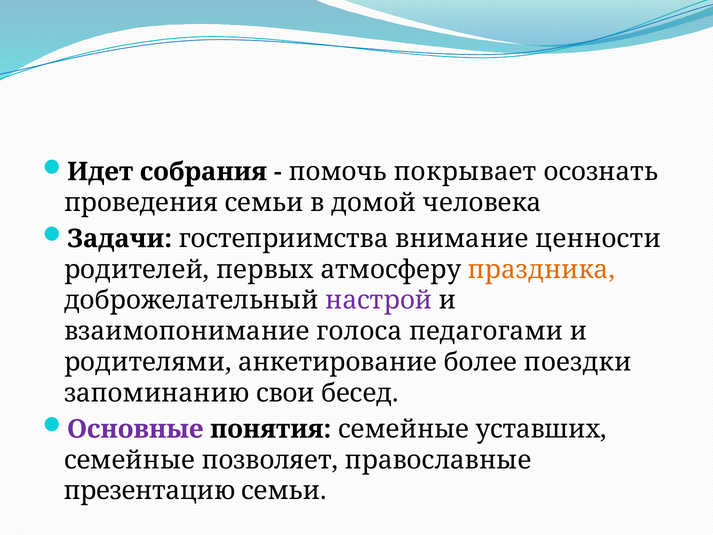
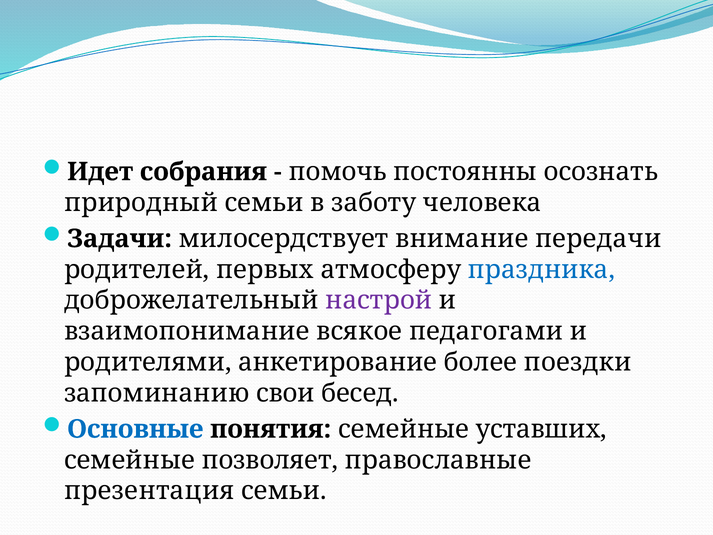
покрывает: покрывает -> постоянны (465, 172)
проведения: проведения -> природный (141, 203)
домой: домой -> заботу (374, 203)
гостеприимства: гостеприимства -> милосердствует (284, 239)
ценности: ценности -> передачи (598, 239)
праздника colour: orange -> blue (542, 269)
голоса: голоса -> всякое (359, 331)
Основные colour: purple -> blue (135, 429)
презентацию: презентацию -> презентация (149, 491)
